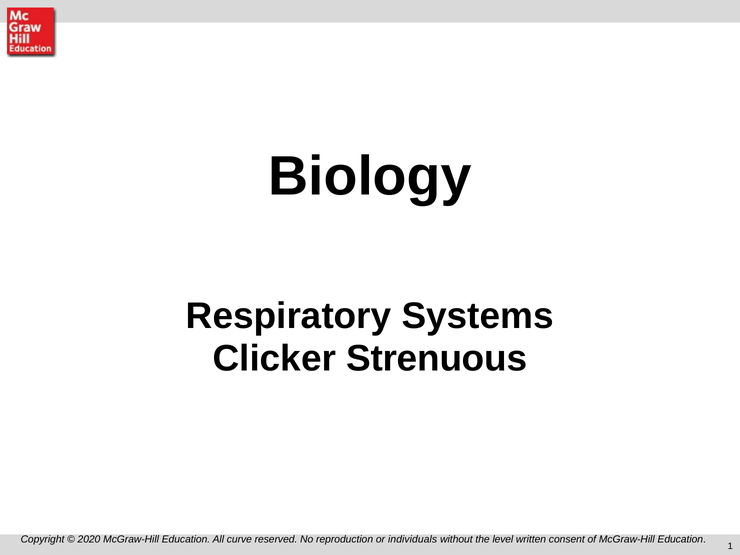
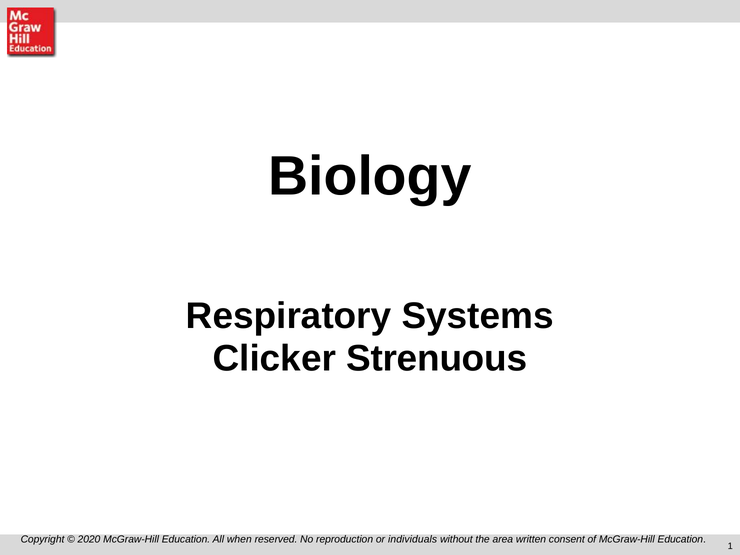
curve: curve -> when (239, 539)
level: level -> area (503, 539)
